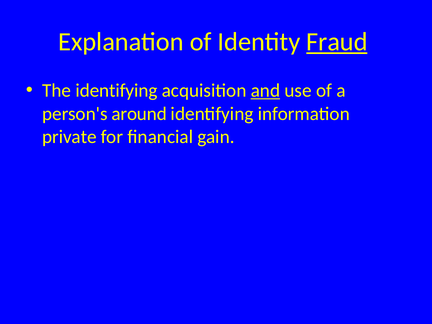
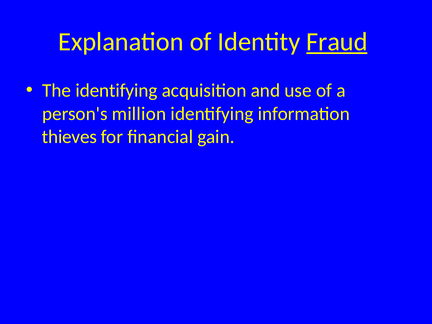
and underline: present -> none (265, 91)
around: around -> million (139, 114)
private: private -> thieves (69, 137)
